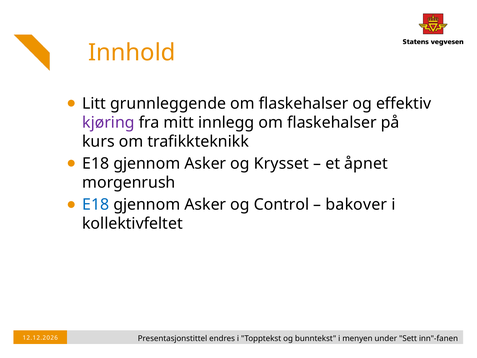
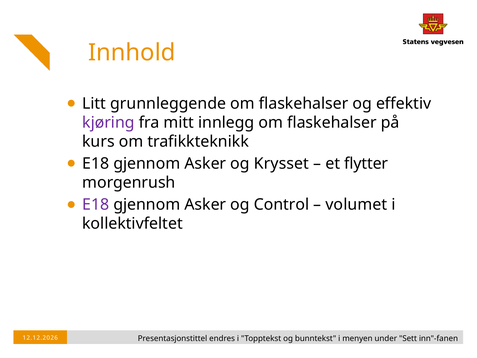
åpnet: åpnet -> flytter (366, 163)
E18 colour: blue -> purple (96, 205)
bakover: bakover -> volumet (356, 205)
